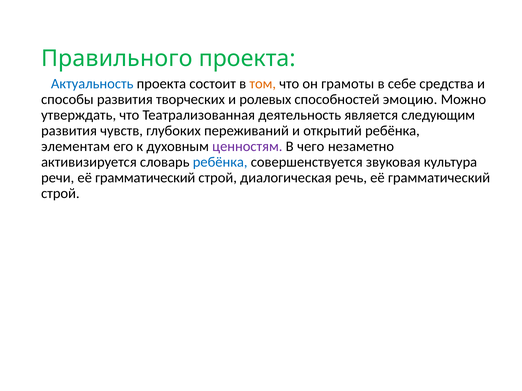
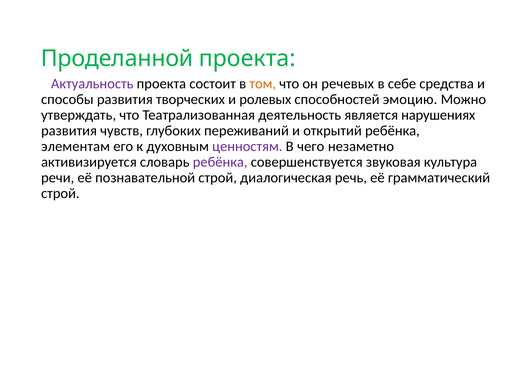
Правильного: Правильного -> Проделанной (117, 59)
Актуальность colour: blue -> purple (92, 84)
грамоты: грамоты -> речевых (348, 84)
следующим: следующим -> нарушениях (438, 115)
ребёнка colour: blue -> purple (220, 162)
речи её грамматический: грамматический -> познавательной (145, 178)
